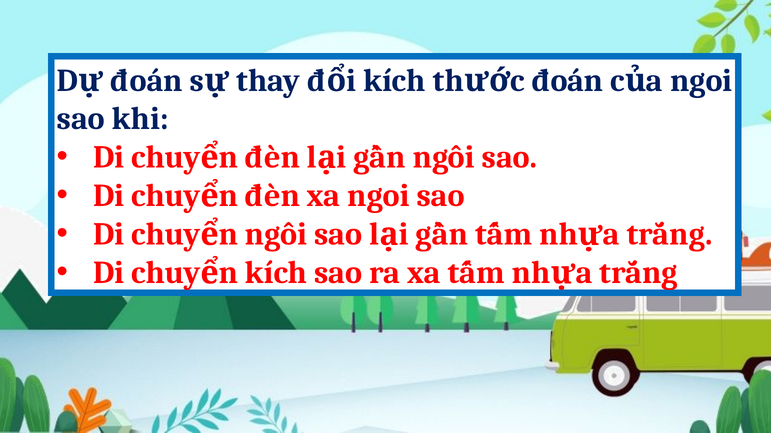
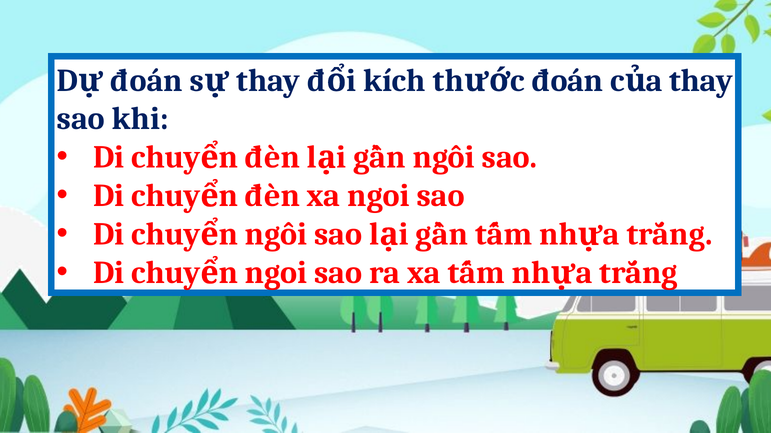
ngoi: ngoi -> thay (701, 81)
kích: kích -> ngoi (276, 273)
